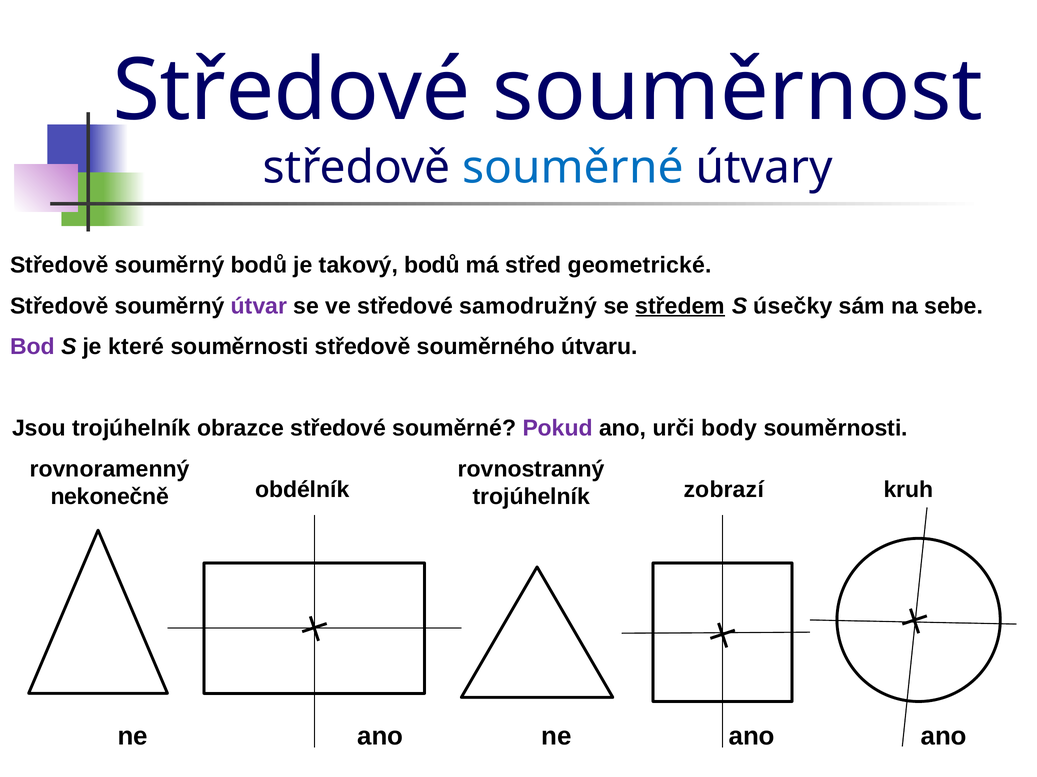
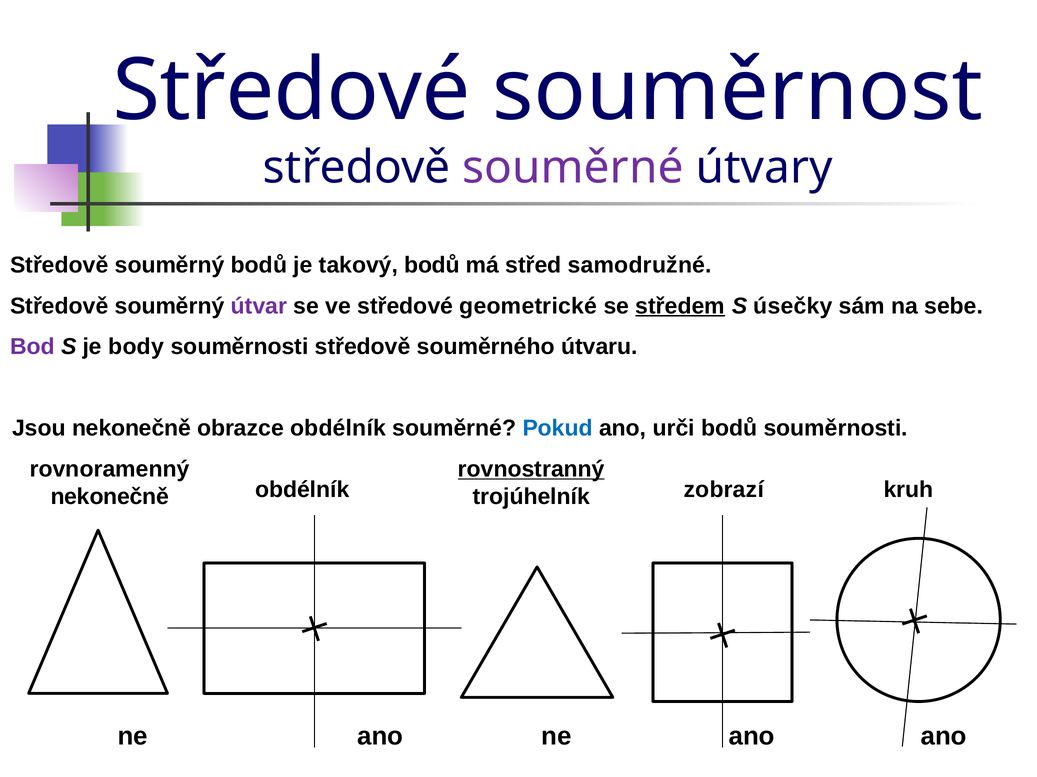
souměrné colour: blue -> purple (573, 168)
geometrické: geometrické -> samodružné (640, 265)
samodružný: samodružný -> geometrické (528, 306)
které: které -> body (136, 347)
Jsou trojúhelník: trojúhelník -> nekonečně (131, 429)
obrazce středové: středové -> obdélník (338, 429)
Pokud colour: purple -> blue (558, 429)
urči body: body -> bodů (729, 429)
rovnostranný underline: none -> present (531, 470)
